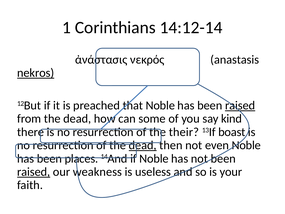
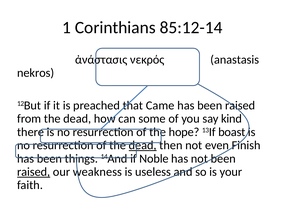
14:12-14: 14:12-14 -> 85:12-14 (191, 28)
nekros underline: present -> none (36, 73)
that Noble: Noble -> Came (160, 105)
raised underline: present -> none (240, 105)
their: their -> hope (184, 132)
even Noble: Noble -> Finish (246, 145)
places: places -> things (81, 158)
